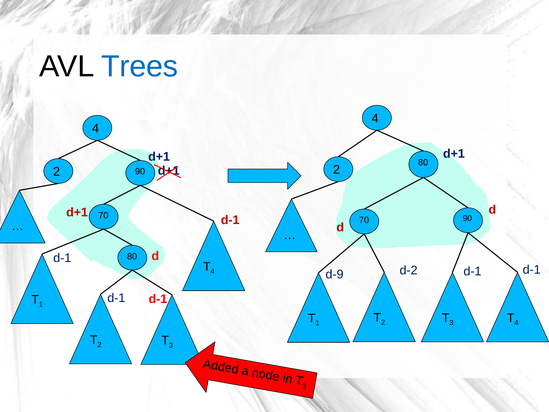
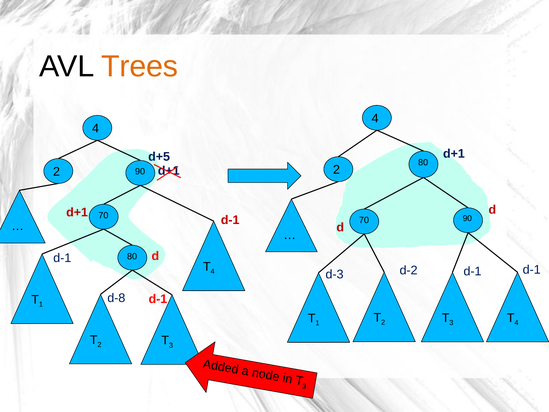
Trees colour: blue -> orange (140, 66)
d+1: d+1 -> d+5 (159, 157)
d-9: d-9 -> d-3 (335, 274)
d-1: d-1 -> d-8 (116, 298)
